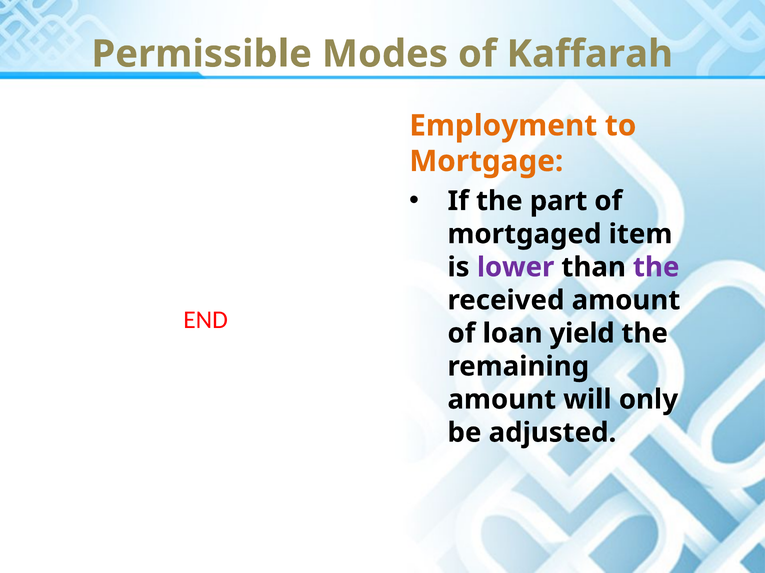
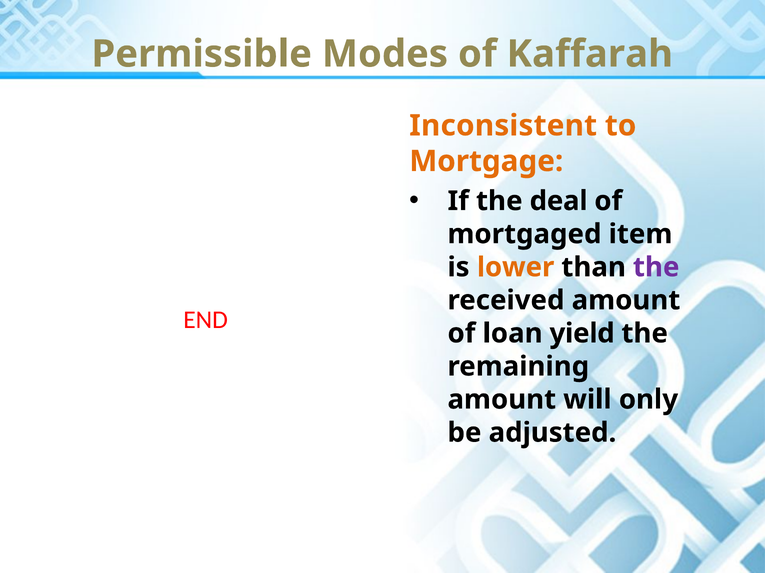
Employment: Employment -> Inconsistent (503, 126)
part: part -> deal (559, 201)
lower colour: purple -> orange (516, 268)
